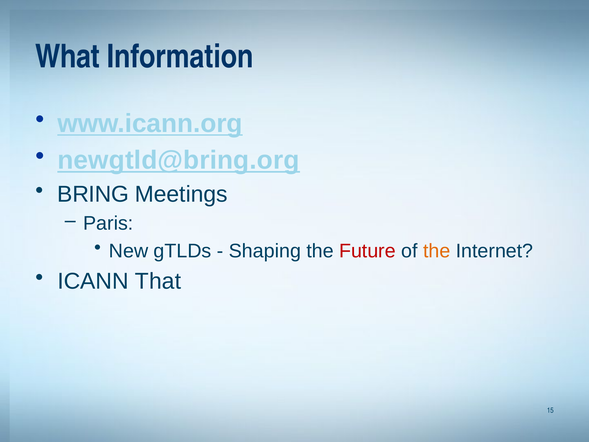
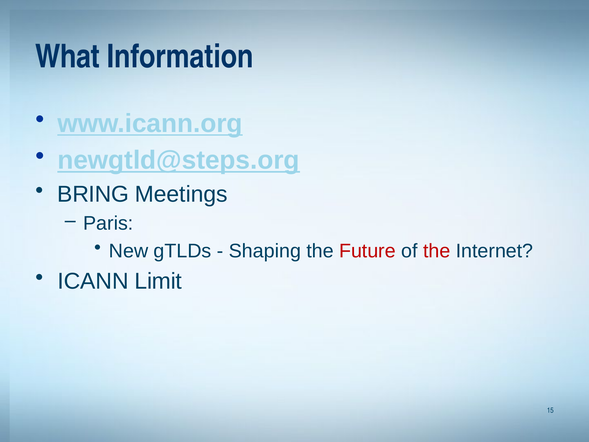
newgtld@bring.org: newgtld@bring.org -> newgtld@steps.org (178, 160)
the colour: orange -> red (437, 251)
That: That -> Limit (158, 281)
